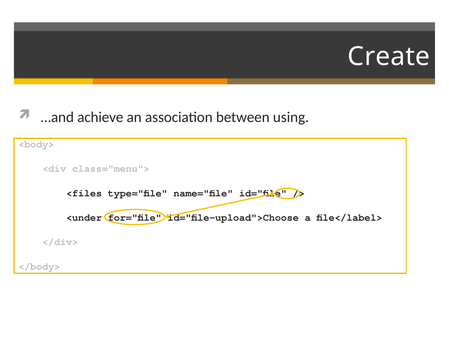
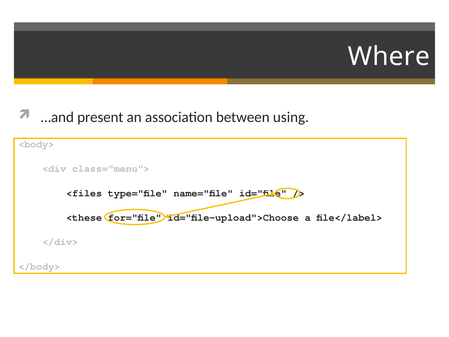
Create: Create -> Where (389, 57)
achieve: achieve -> present (100, 117)
<under: <under -> <these (84, 217)
